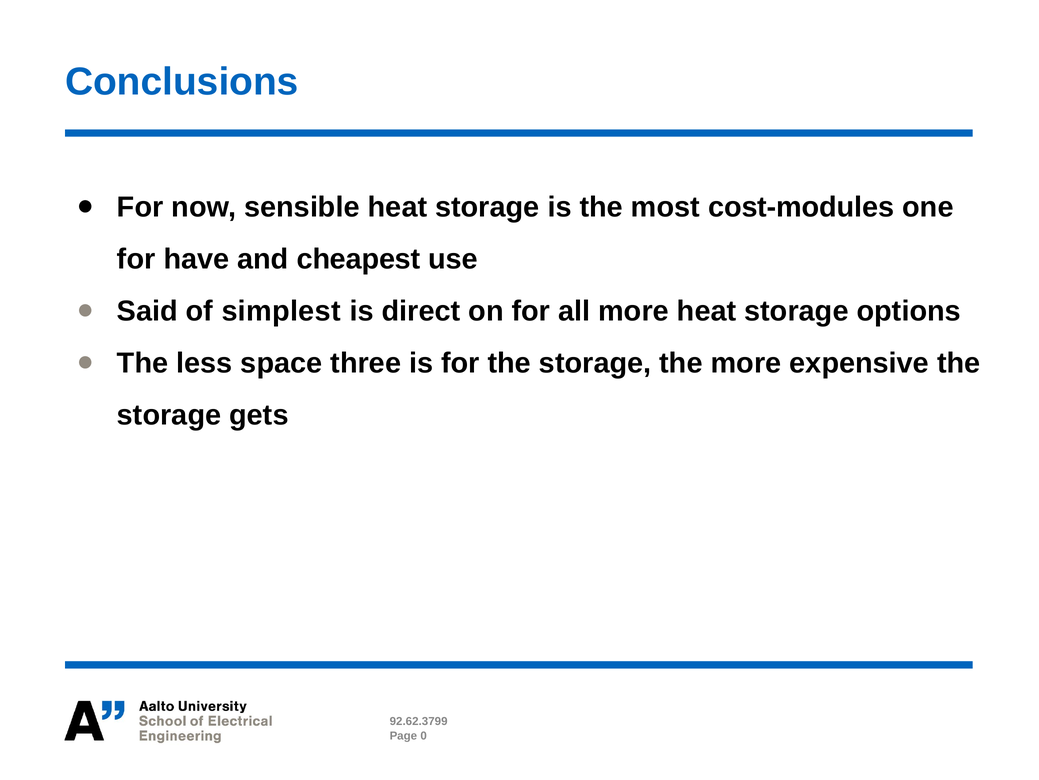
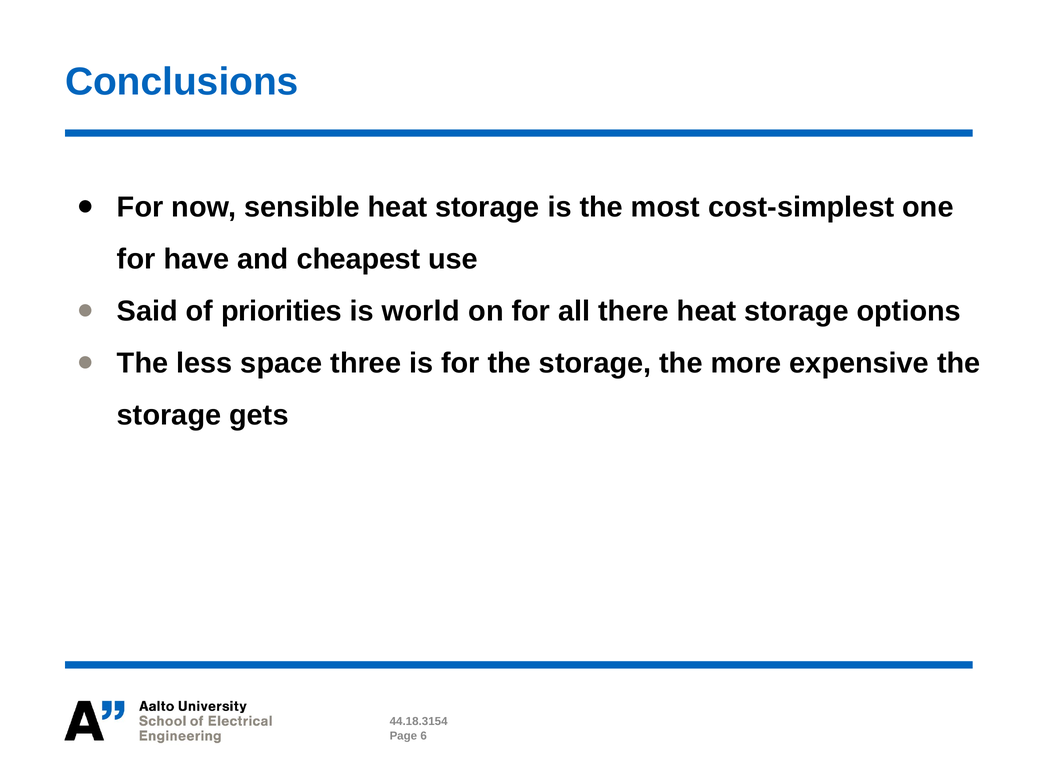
cost-modules: cost-modules -> cost-simplest (801, 207)
simplest: simplest -> priorities (281, 311)
direct: direct -> world (421, 311)
all more: more -> there (634, 311)
92.62.3799: 92.62.3799 -> 44.18.3154 (419, 721)
0: 0 -> 6 (424, 735)
